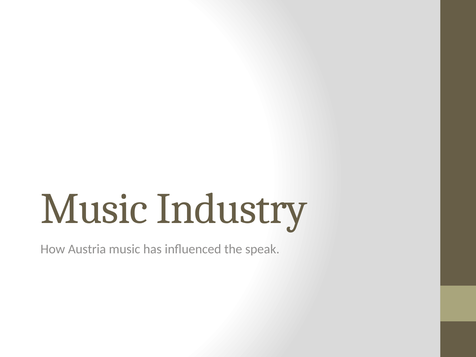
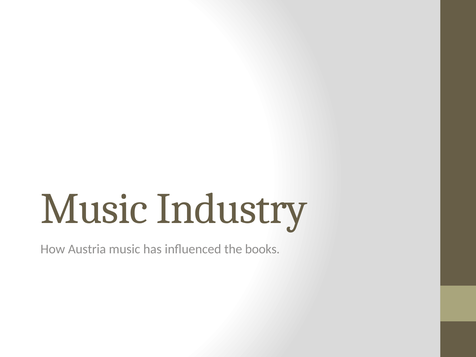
speak: speak -> books (262, 249)
